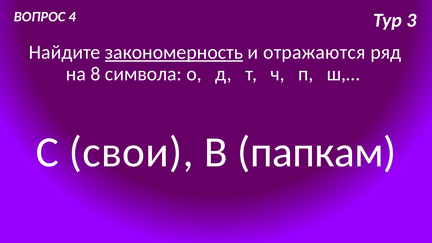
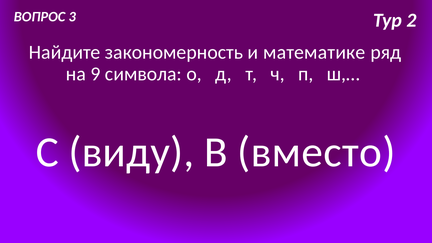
4: 4 -> 3 (72, 17)
3: 3 -> 2 (411, 20)
закономерность underline: present -> none (174, 52)
отражаются: отражаются -> математике (314, 52)
8: 8 -> 9 (95, 74)
свои: свои -> виду (131, 152)
папкам: папкам -> вместо (316, 152)
